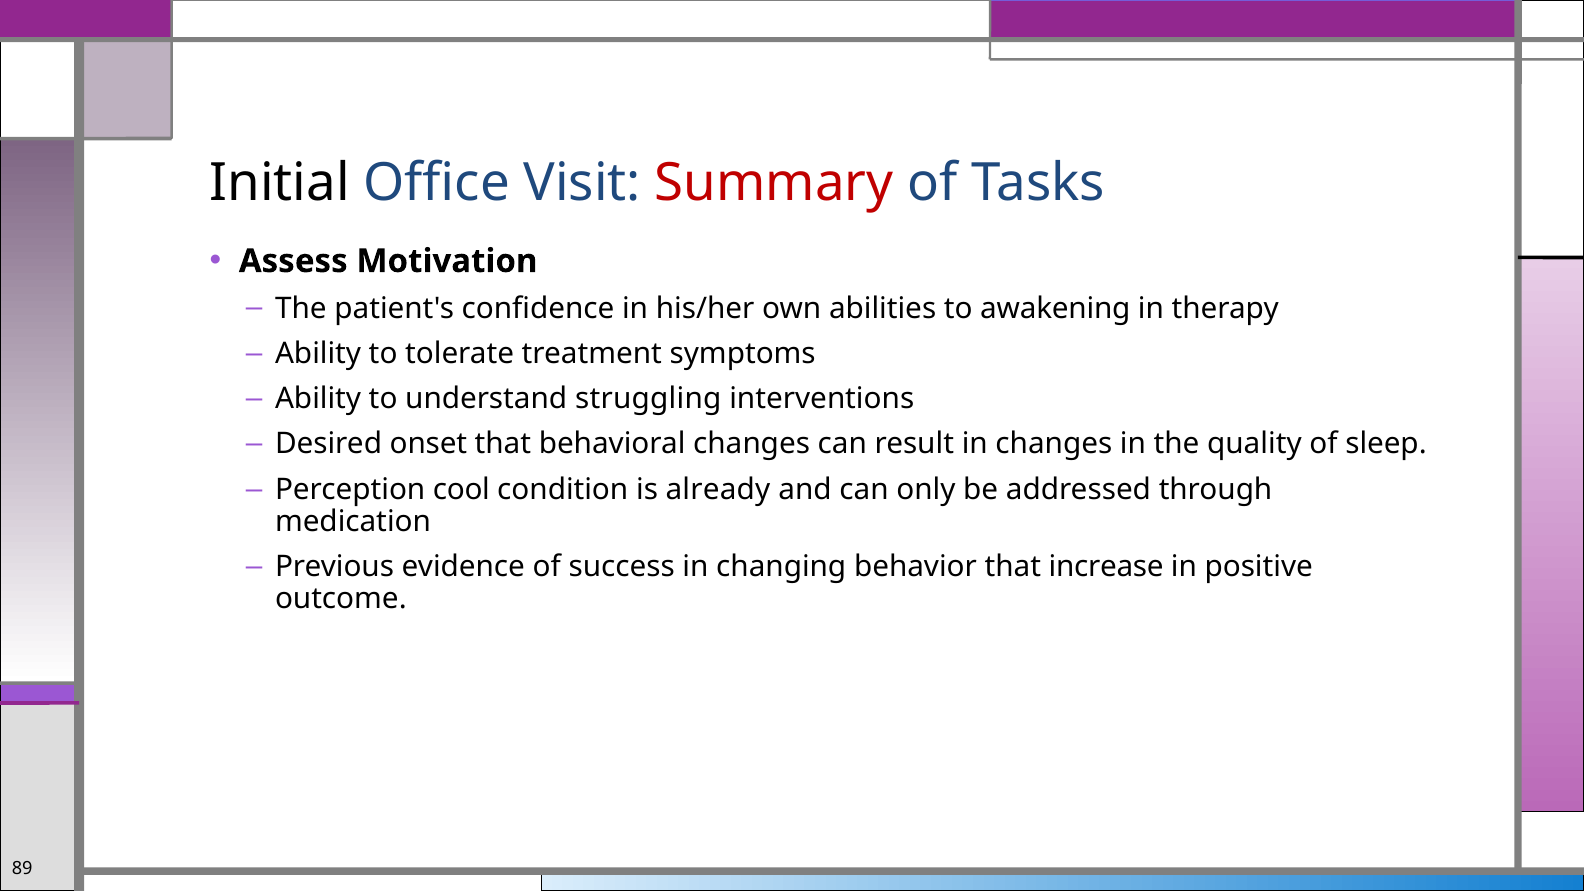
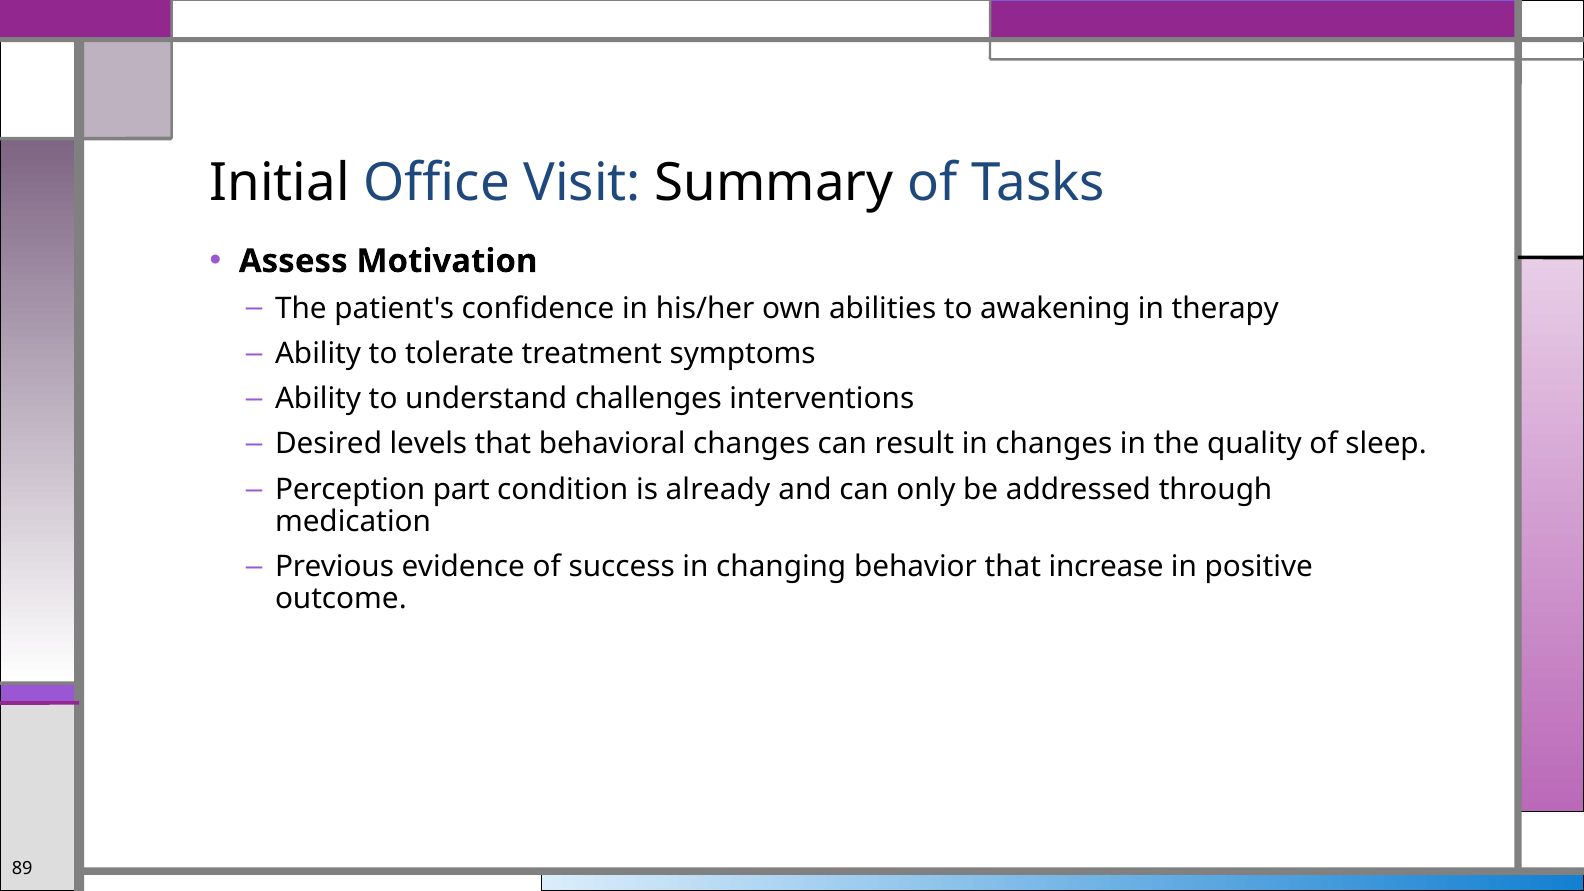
Summary colour: red -> black (774, 183)
struggling: struggling -> challenges (648, 399)
onset: onset -> levels (428, 444)
cool: cool -> part (461, 489)
